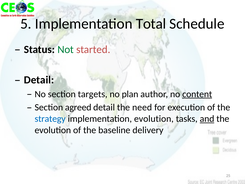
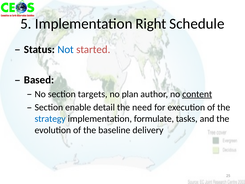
Total: Total -> Right (151, 24)
Not colour: green -> blue (66, 49)
Detail: Detail -> Based (39, 80)
agreed: agreed -> enable (78, 107)
implementation evolution: evolution -> formulate (154, 119)
and underline: present -> none (207, 119)
